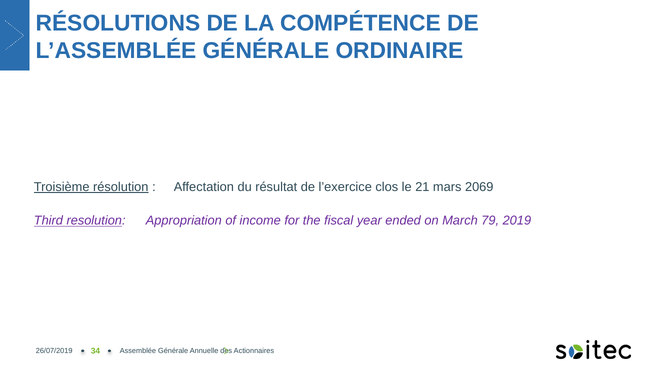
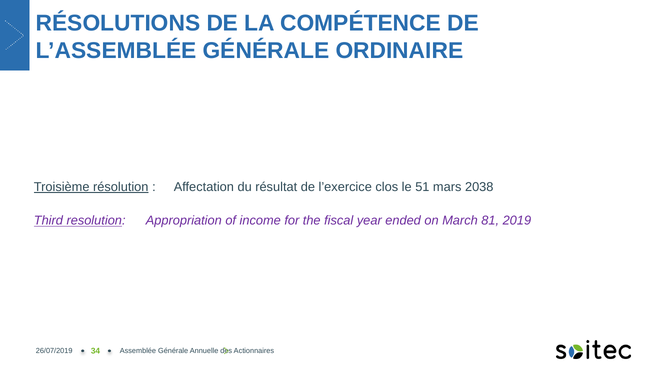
21: 21 -> 51 (422, 187)
2069: 2069 -> 2038 (479, 187)
79: 79 -> 81 (490, 220)
